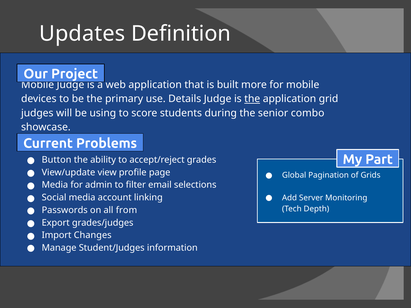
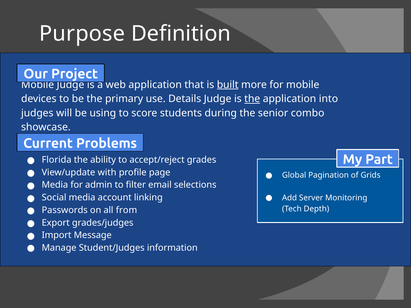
Updates: Updates -> Purpose (82, 34)
built underline: none -> present (228, 85)
grid: grid -> into (328, 99)
Button: Button -> Florida (57, 160)
view: view -> with (107, 172)
Changes: Changes -> Message (93, 235)
